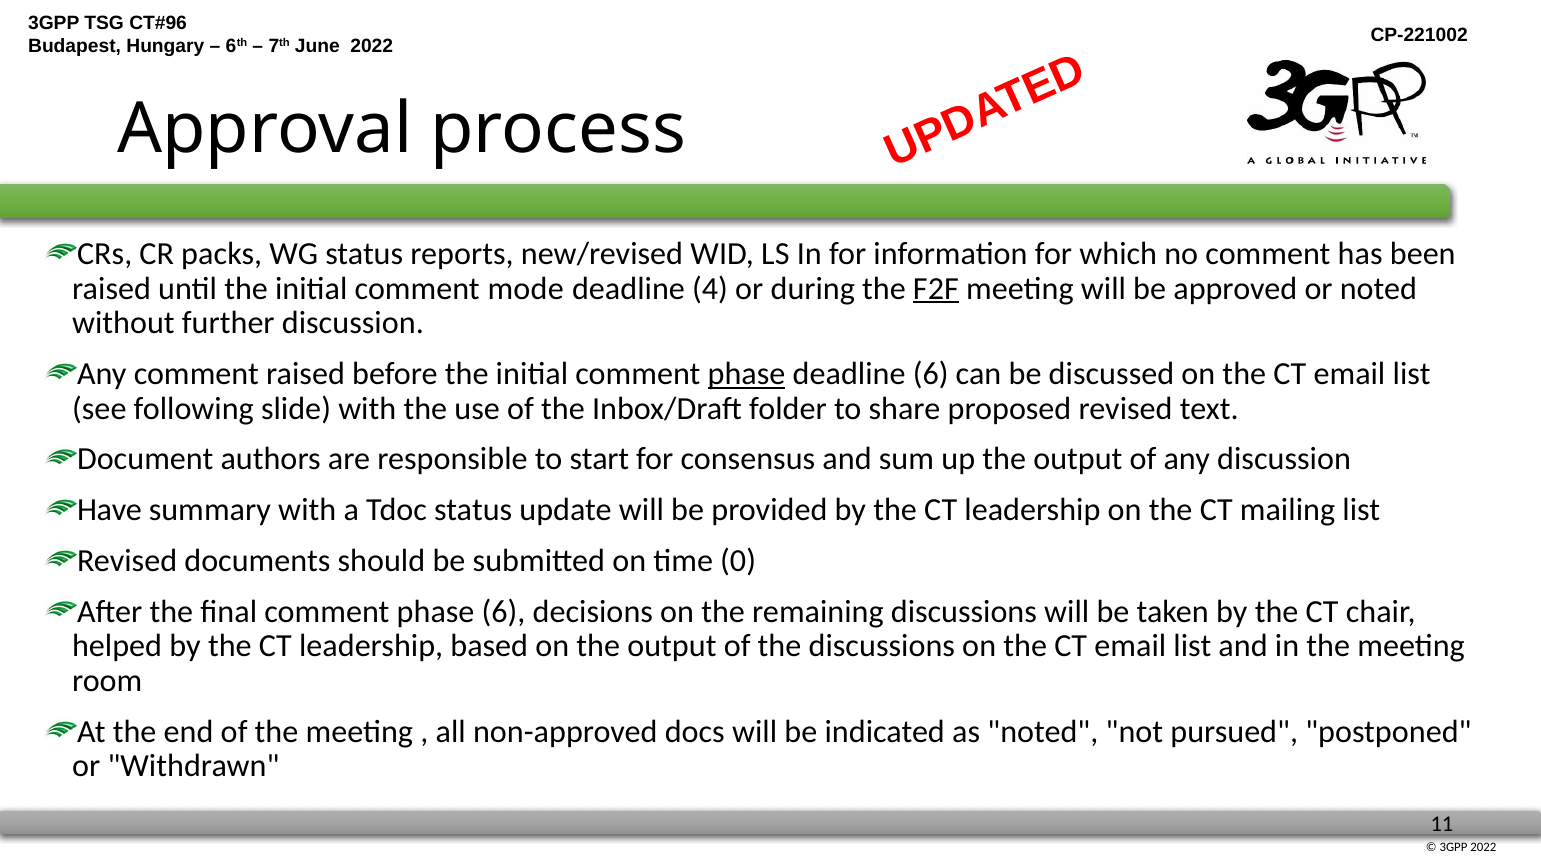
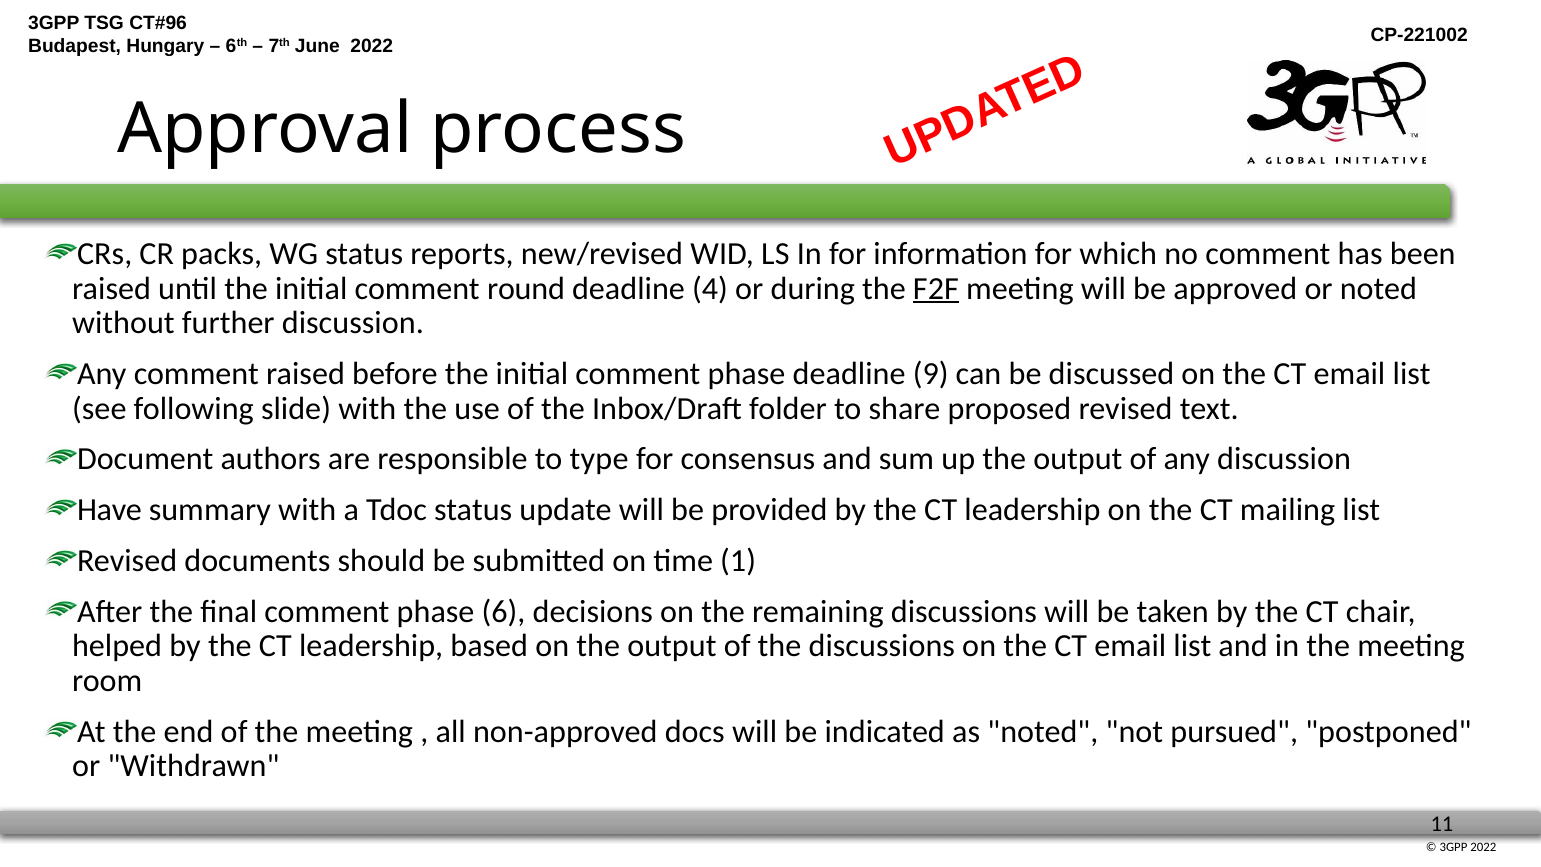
mode: mode -> round (526, 288)
phase underline: present -> none (747, 374)
deadline 6: 6 -> 9 (931, 374)
start: start -> type (599, 459)
0: 0 -> 1 (738, 561)
